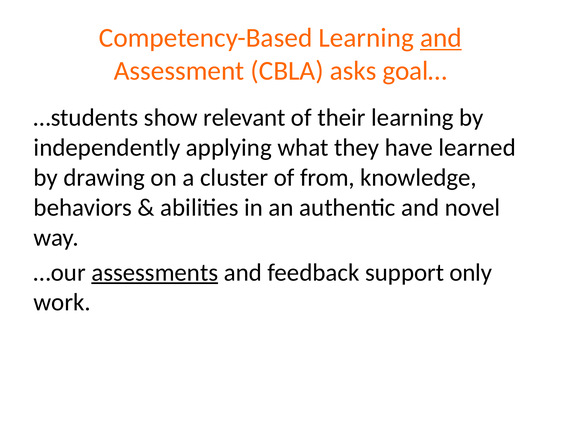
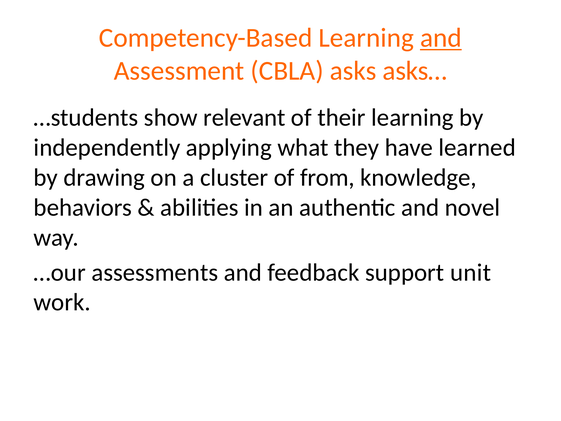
goal…: goal… -> asks… (415, 71)
assessments underline: present -> none (155, 272)
only: only -> unit (471, 272)
